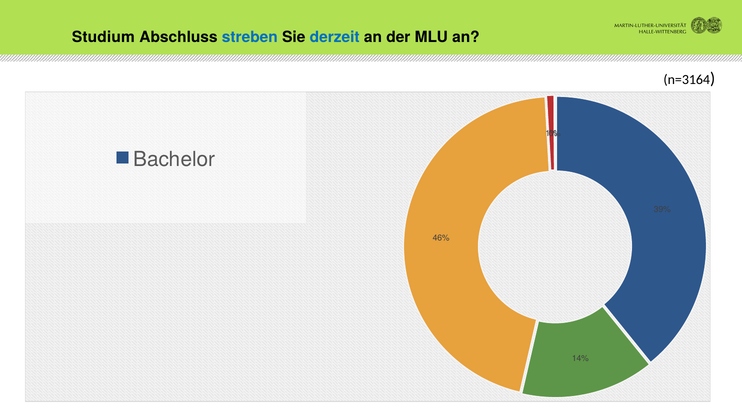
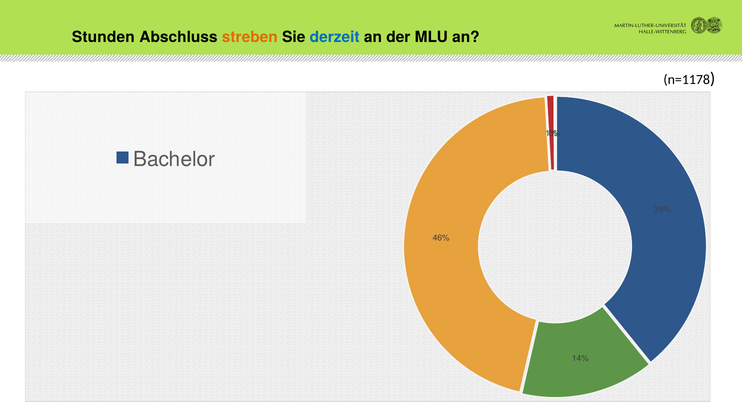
Studium: Studium -> Stunden (103, 37)
streben colour: blue -> orange (250, 37)
n=3164: n=3164 -> n=1178 (687, 80)
